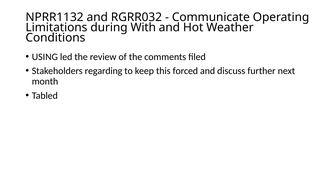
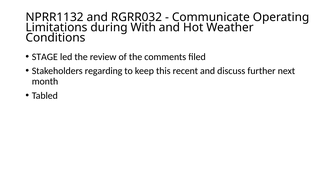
USING: USING -> STAGE (45, 57)
forced: forced -> recent (185, 71)
